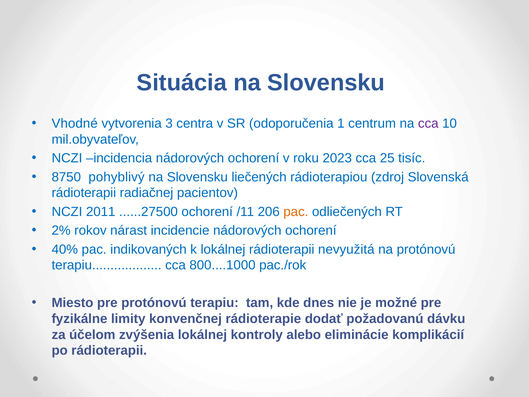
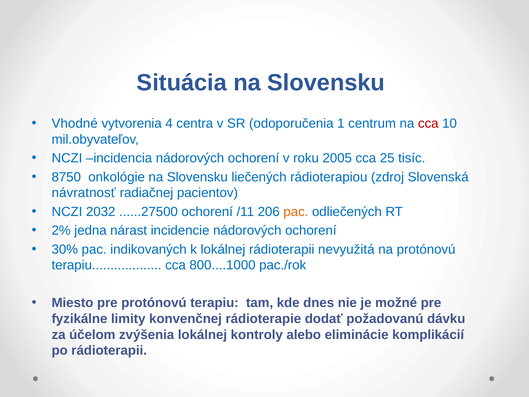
3: 3 -> 4 (169, 123)
cca colour: purple -> red (428, 123)
2023: 2023 -> 2005 (337, 158)
pohyblivý: pohyblivý -> onkológie (117, 177)
rádioterapii: rádioterapii -> návratnosť (84, 193)
2011: 2011 -> 2032 (101, 212)
rokov: rokov -> jedna (90, 230)
40%: 40% -> 30% (65, 249)
